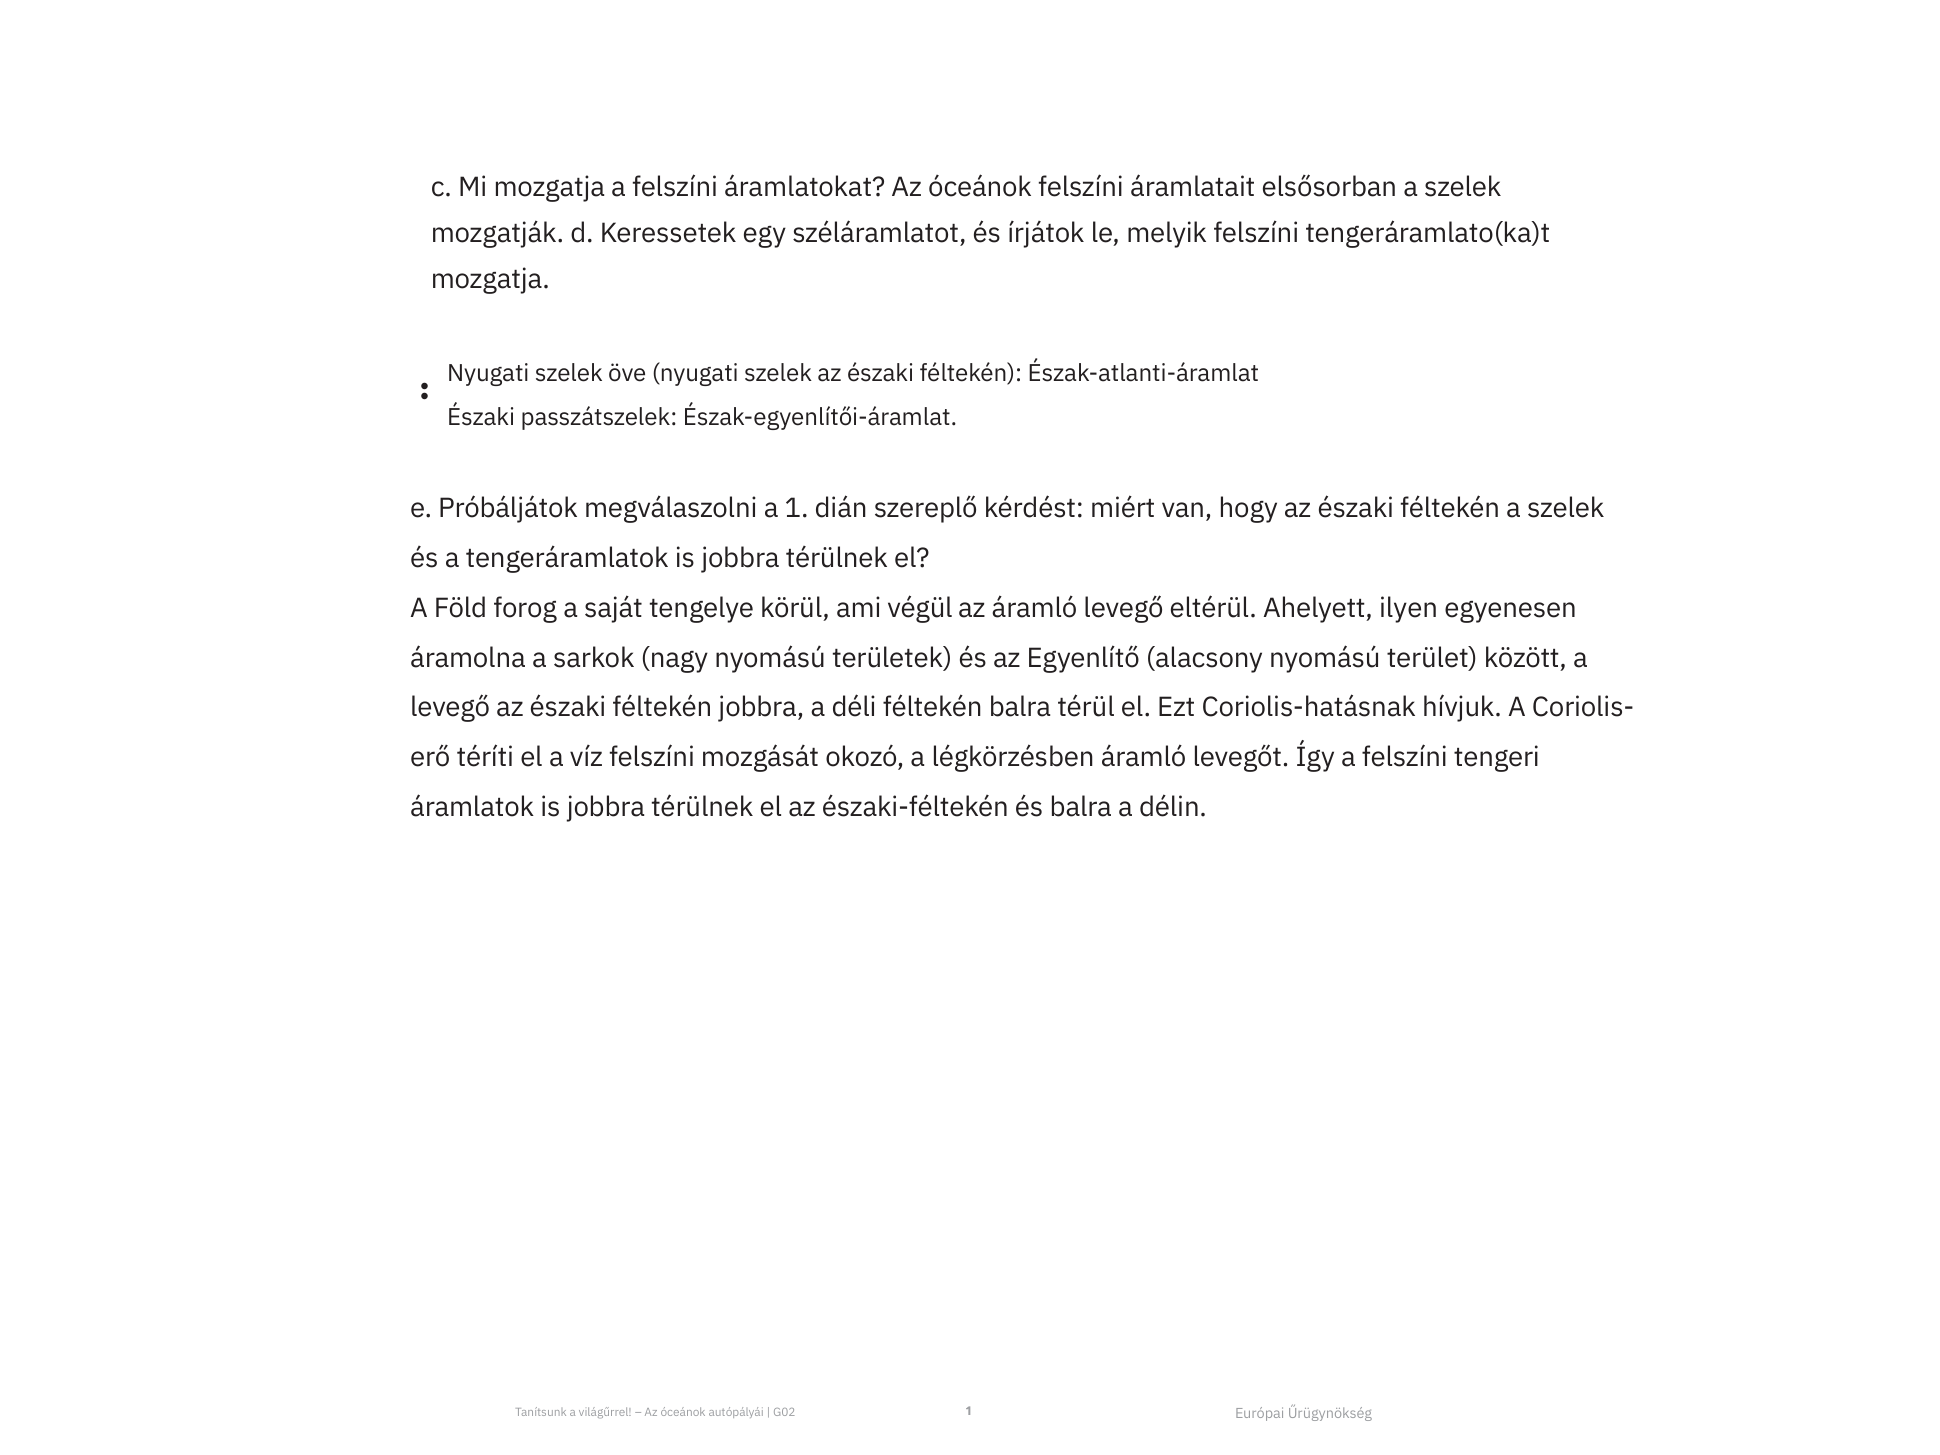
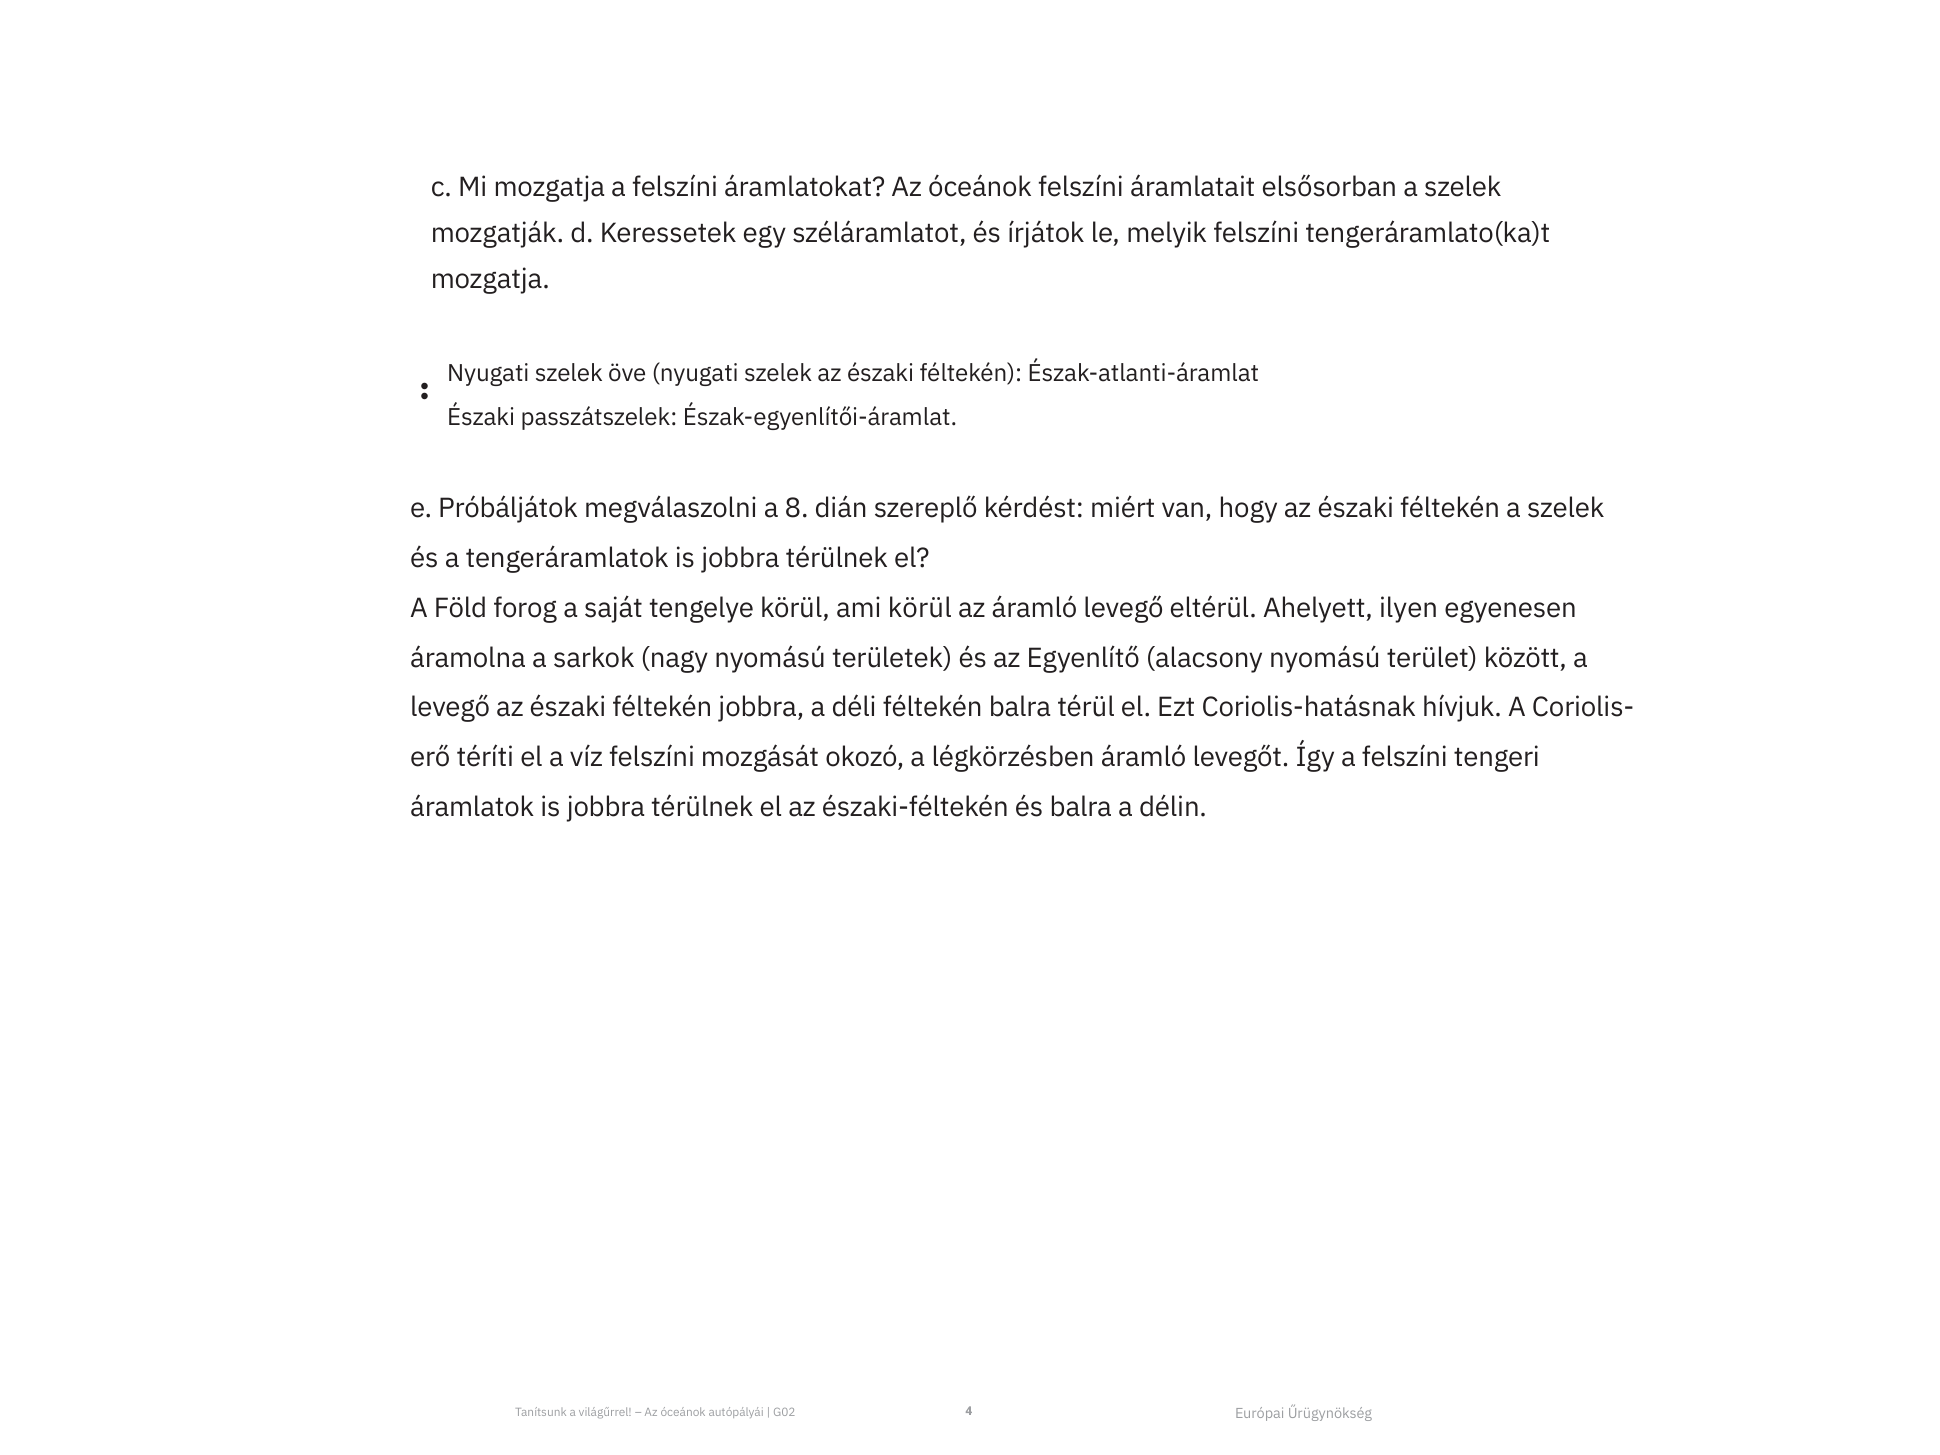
a 1: 1 -> 8 (797, 509)
ami végül: végül -> körül (920, 608)
G02 1: 1 -> 4 (969, 1411)
